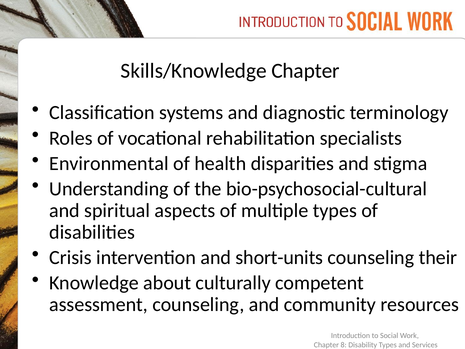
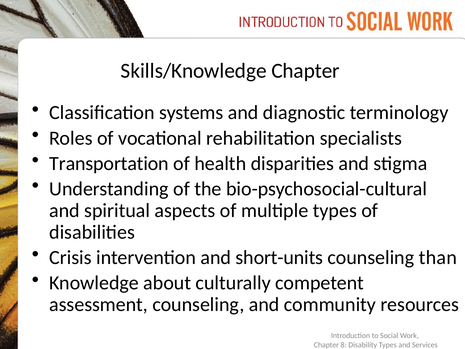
Environmental: Environmental -> Transportation (109, 163)
their: their -> than (438, 257)
